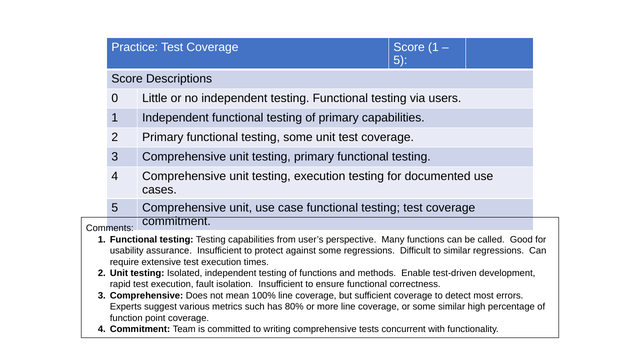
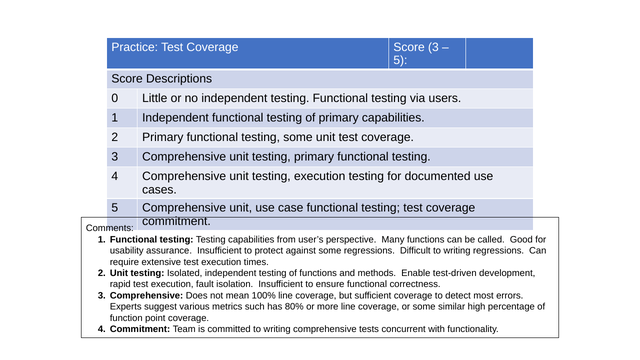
Score 1: 1 -> 3 (433, 47)
Difficult to similar: similar -> writing (457, 251)
